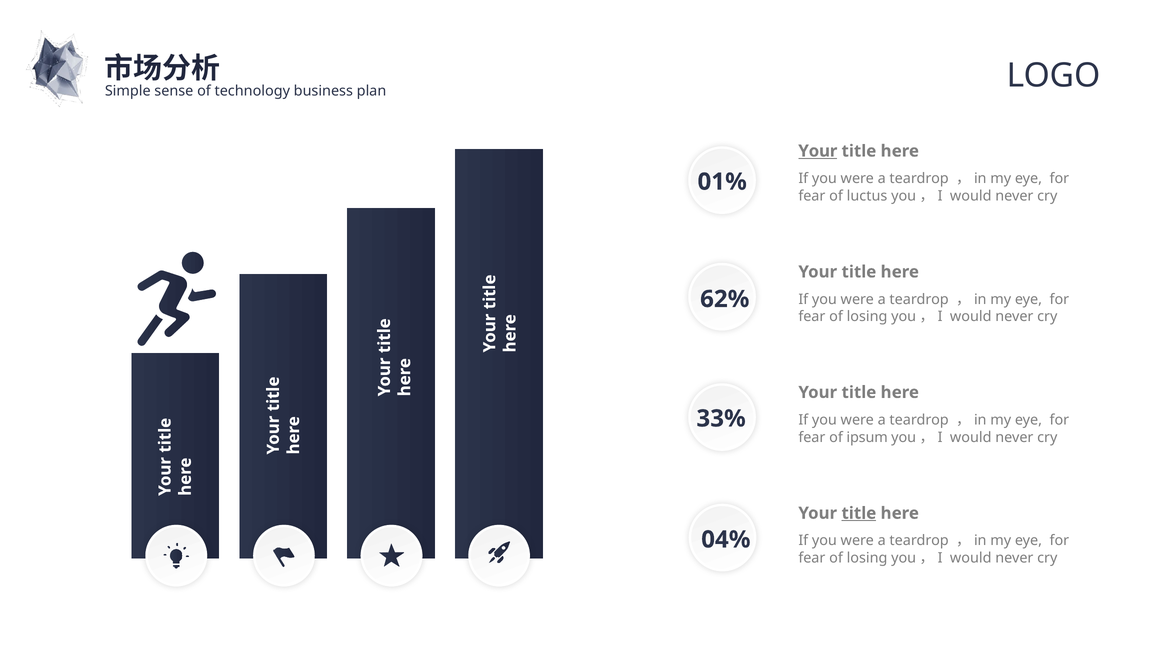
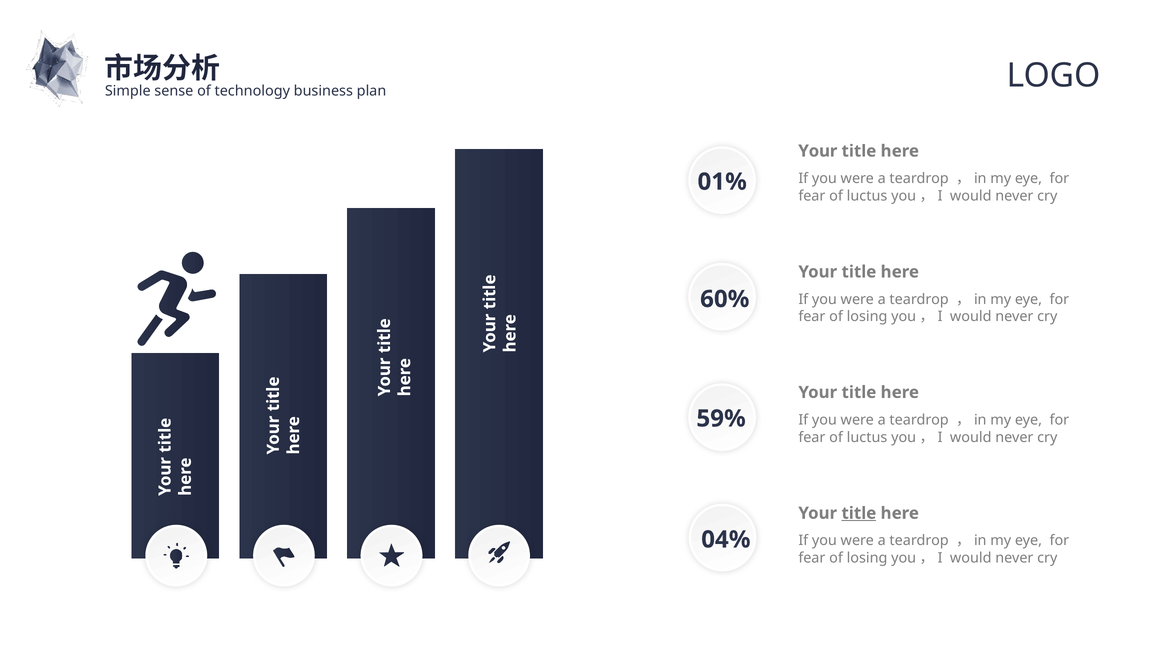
Your underline: present -> none (818, 151)
62%: 62% -> 60% (725, 299)
33%: 33% -> 59% (721, 418)
ipsum: ipsum -> luctus (867, 437)
